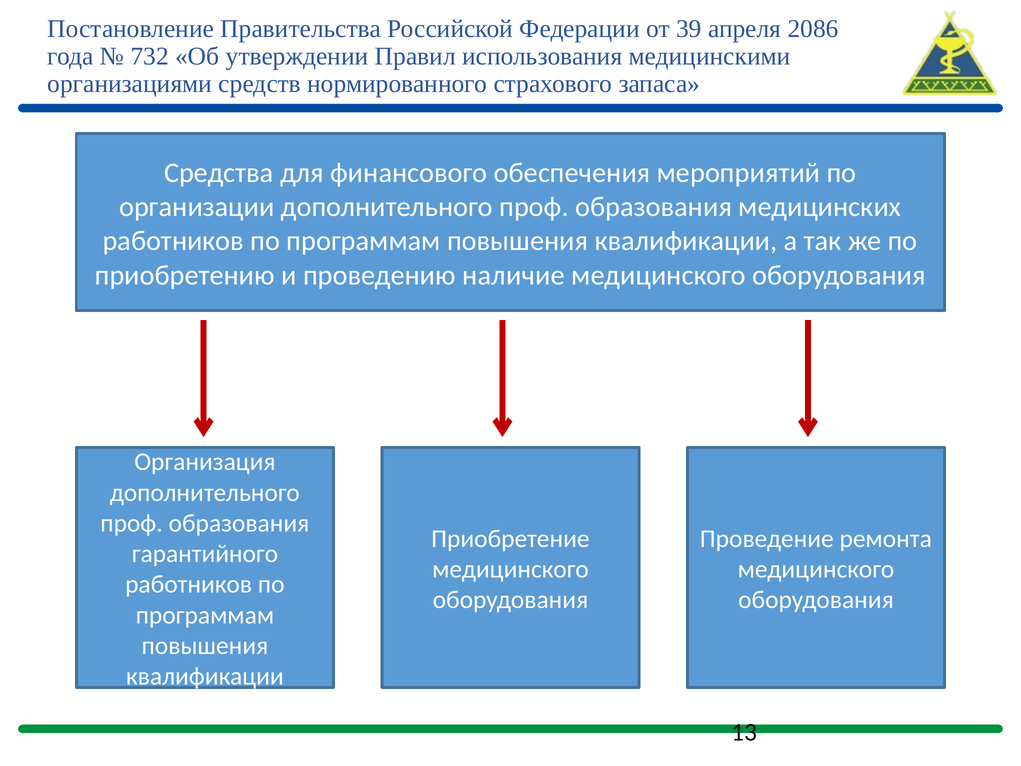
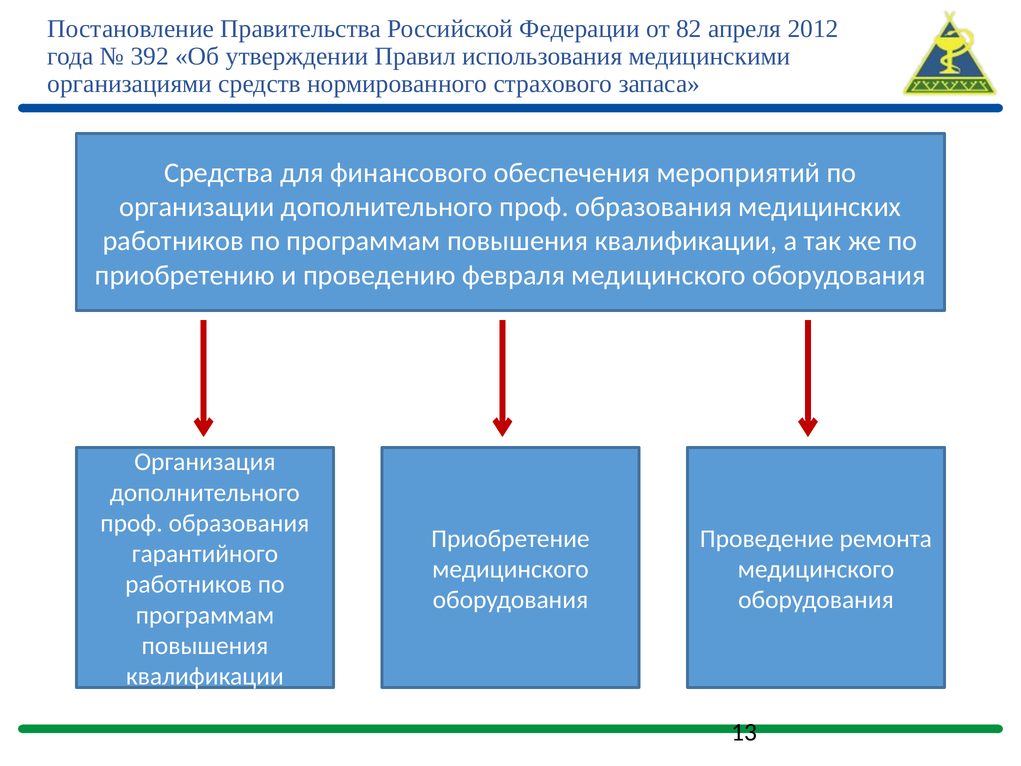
39: 39 -> 82 (689, 29)
2086: 2086 -> 2012 (813, 29)
732: 732 -> 392 (150, 56)
наличие: наличие -> февраля (514, 275)
